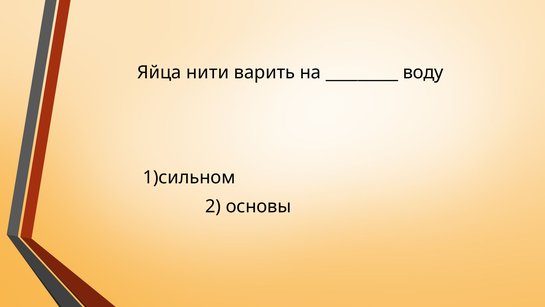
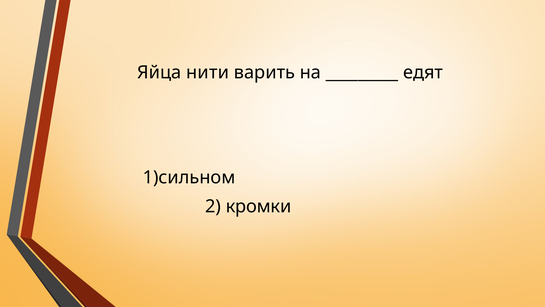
воду: воду -> едят (423, 72)
основы: основы -> кромки (259, 206)
